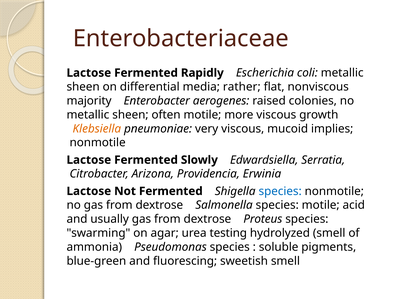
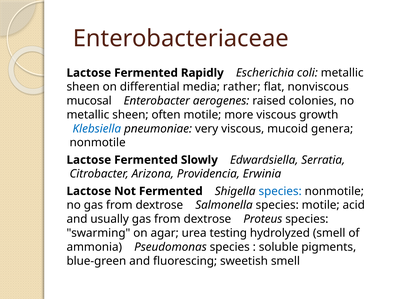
majority: majority -> mucosal (89, 101)
Klebsiella colour: orange -> blue (97, 129)
implies: implies -> genera (332, 129)
